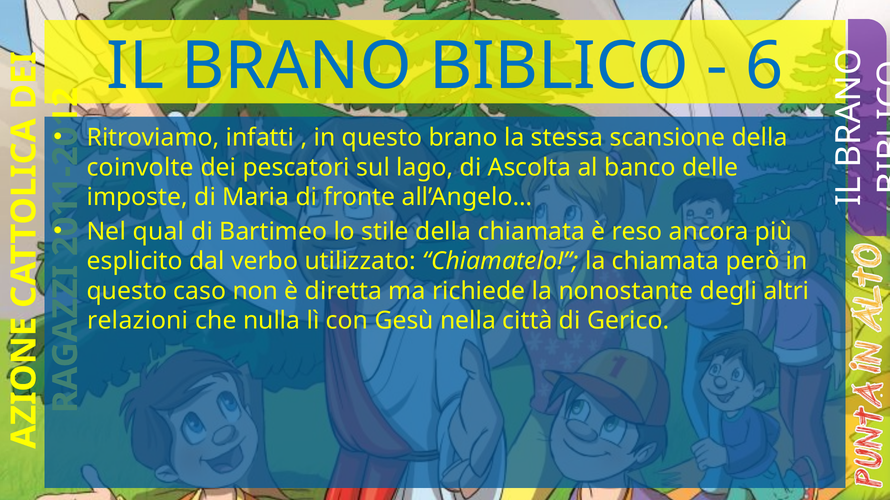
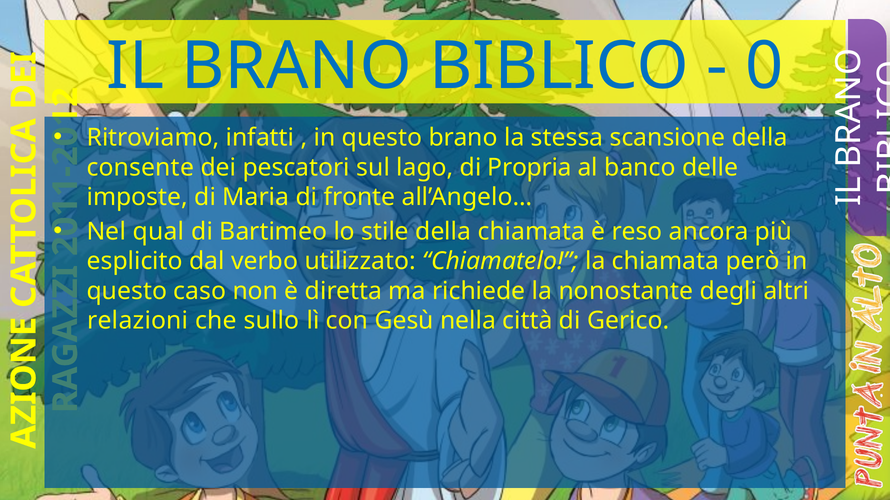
6: 6 -> 0 (764, 66)
coinvolte: coinvolte -> consente (140, 168)
Ascolta: Ascolta -> Propria (530, 168)
nulla: nulla -> sullo (272, 321)
